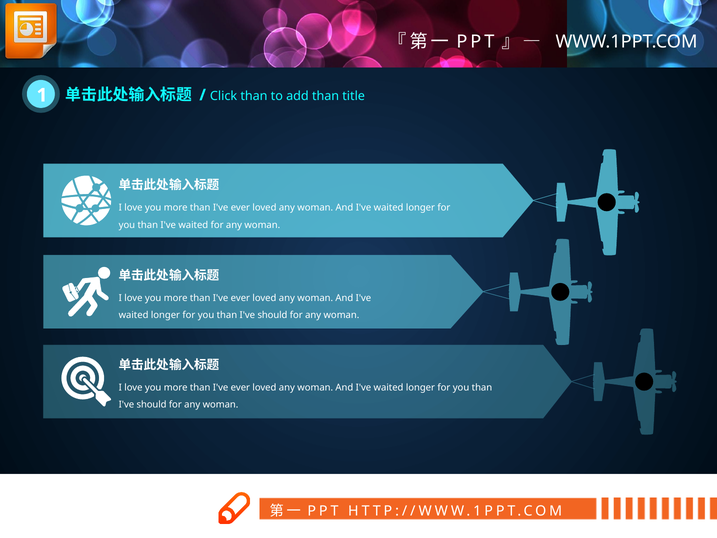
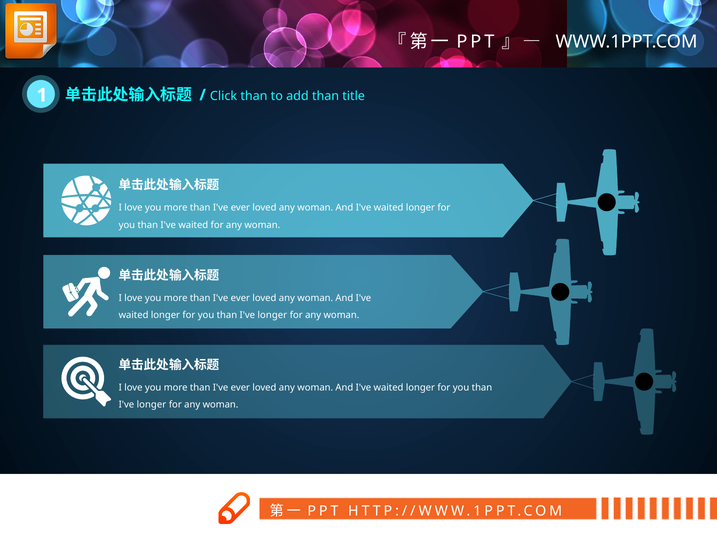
should: should -> longer (272, 315)
should: should -> longer (151, 405)
